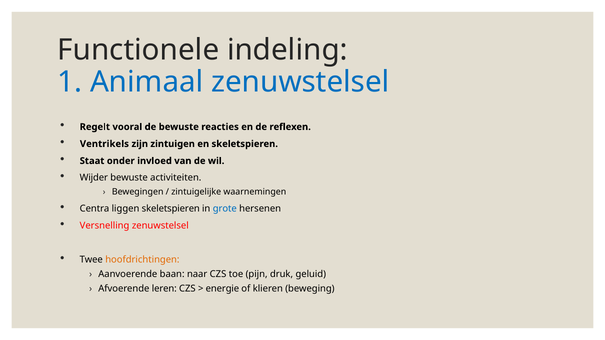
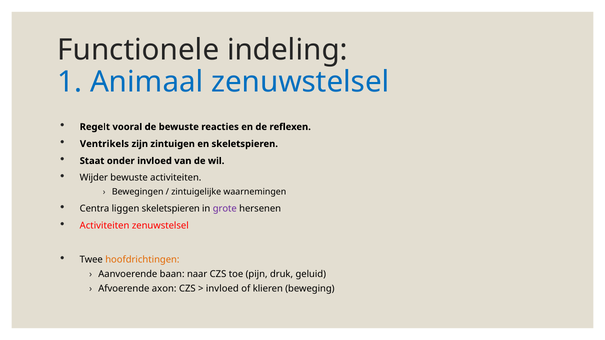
grote colour: blue -> purple (225, 209)
Versnelling: Versnelling -> Activiteiten (105, 226)
leren: leren -> axon (164, 289)
energie: energie -> invloed (222, 289)
